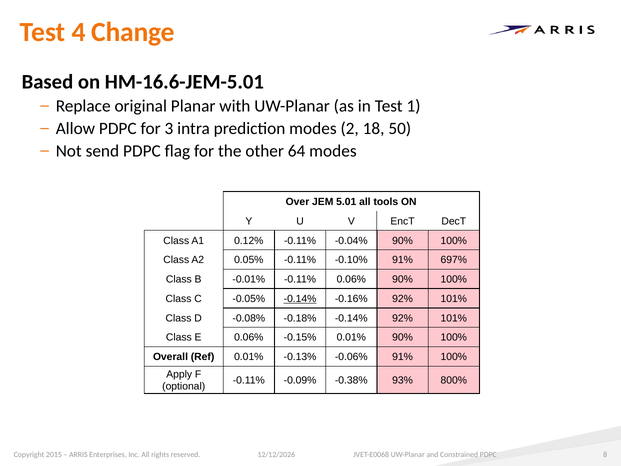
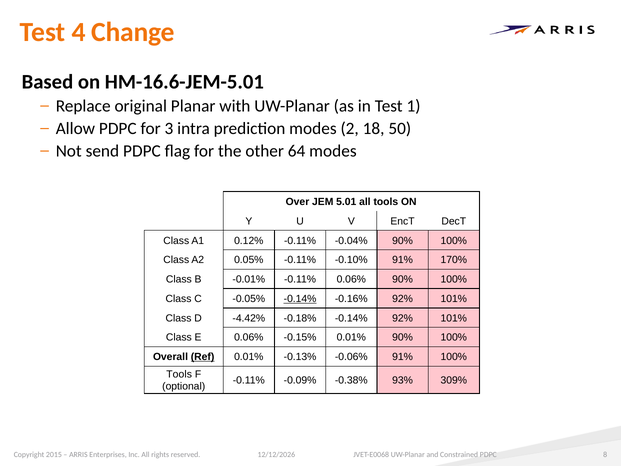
697%: 697% -> 170% (454, 260)
-0.08%: -0.08% -> -4.42% (249, 318)
Ref underline: none -> present (203, 357)
Apply: Apply -> Tools (179, 374)
800%: 800% -> 309% (454, 380)
